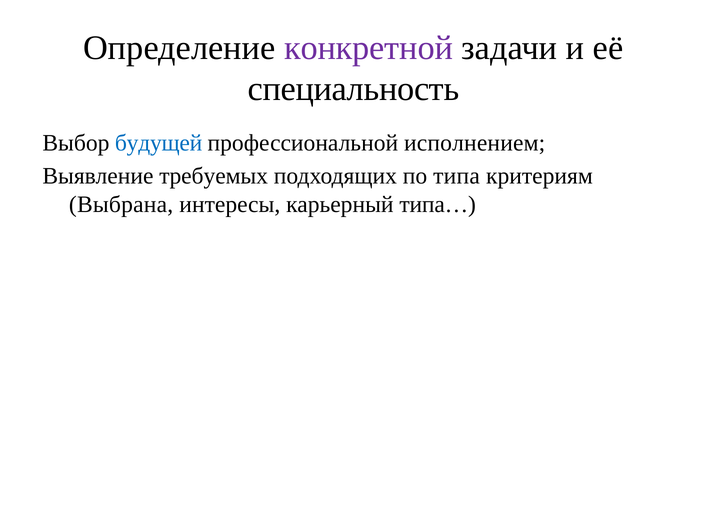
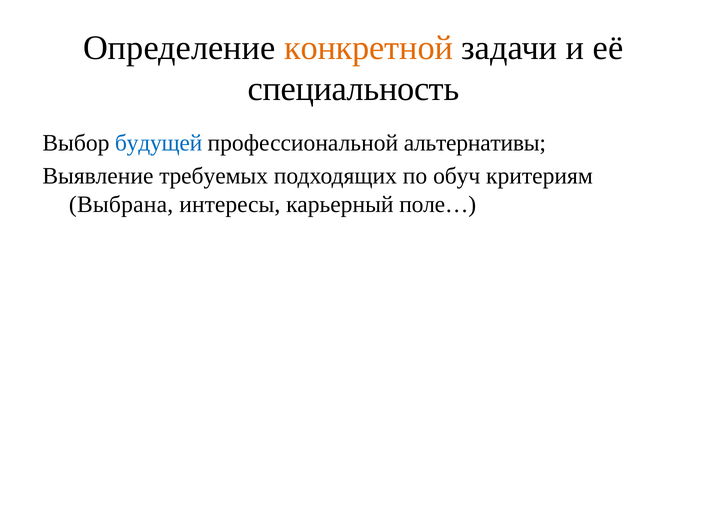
конкретной colour: purple -> orange (369, 48)
исполнением: исполнением -> альтернативы (475, 143)
типа: типа -> обуч (457, 176)
типа…: типа… -> поле… (438, 204)
